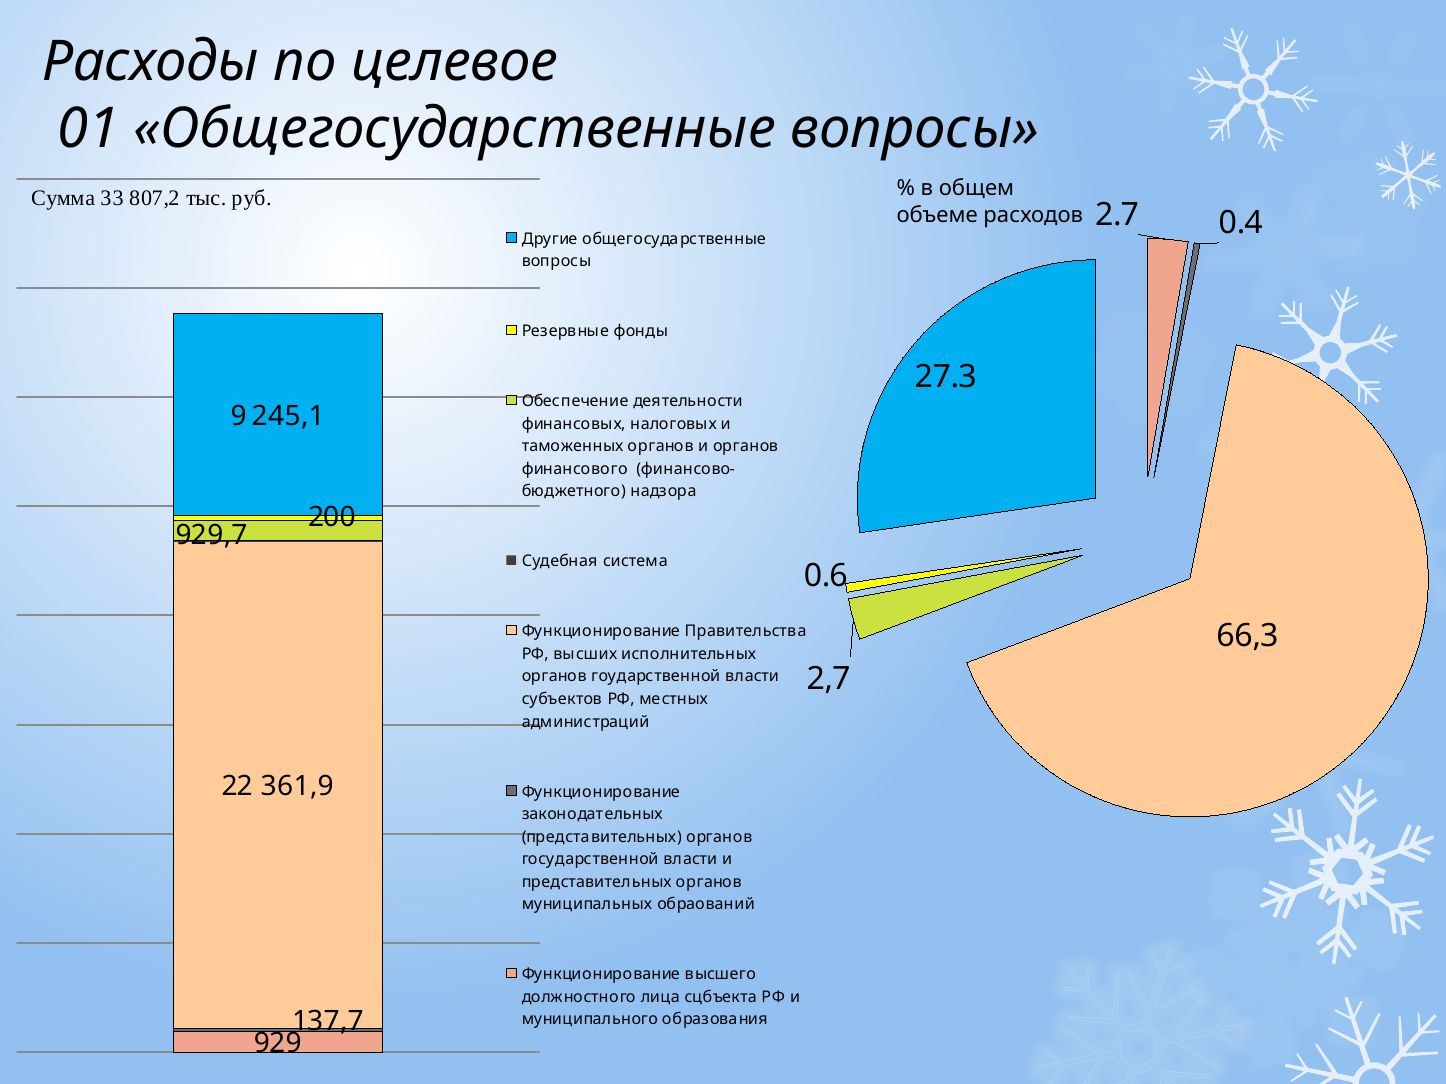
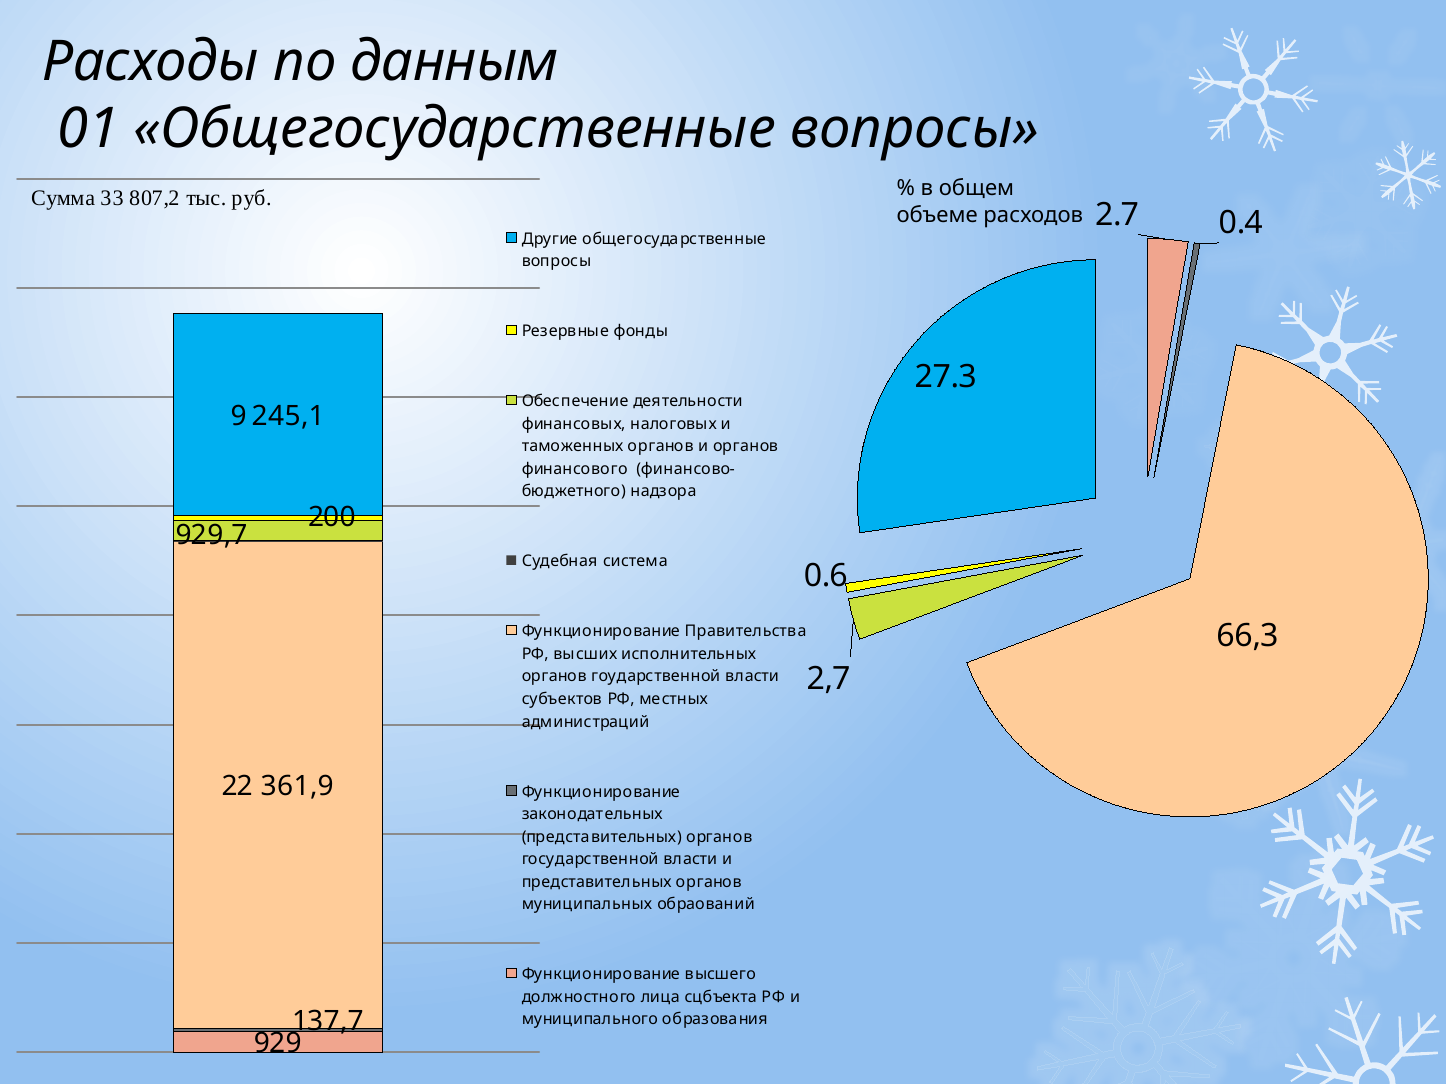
целевое: целевое -> данным (455, 62)
